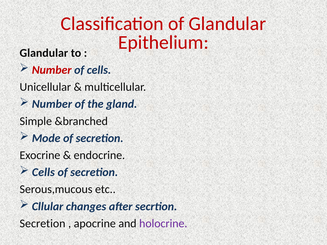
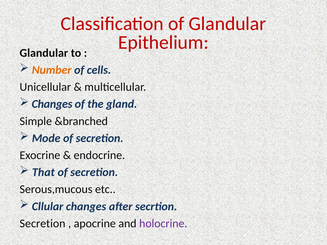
Number colour: red -> orange (52, 70)
Number: Number -> Changes (52, 104)
Cells: Cells -> That (43, 172)
